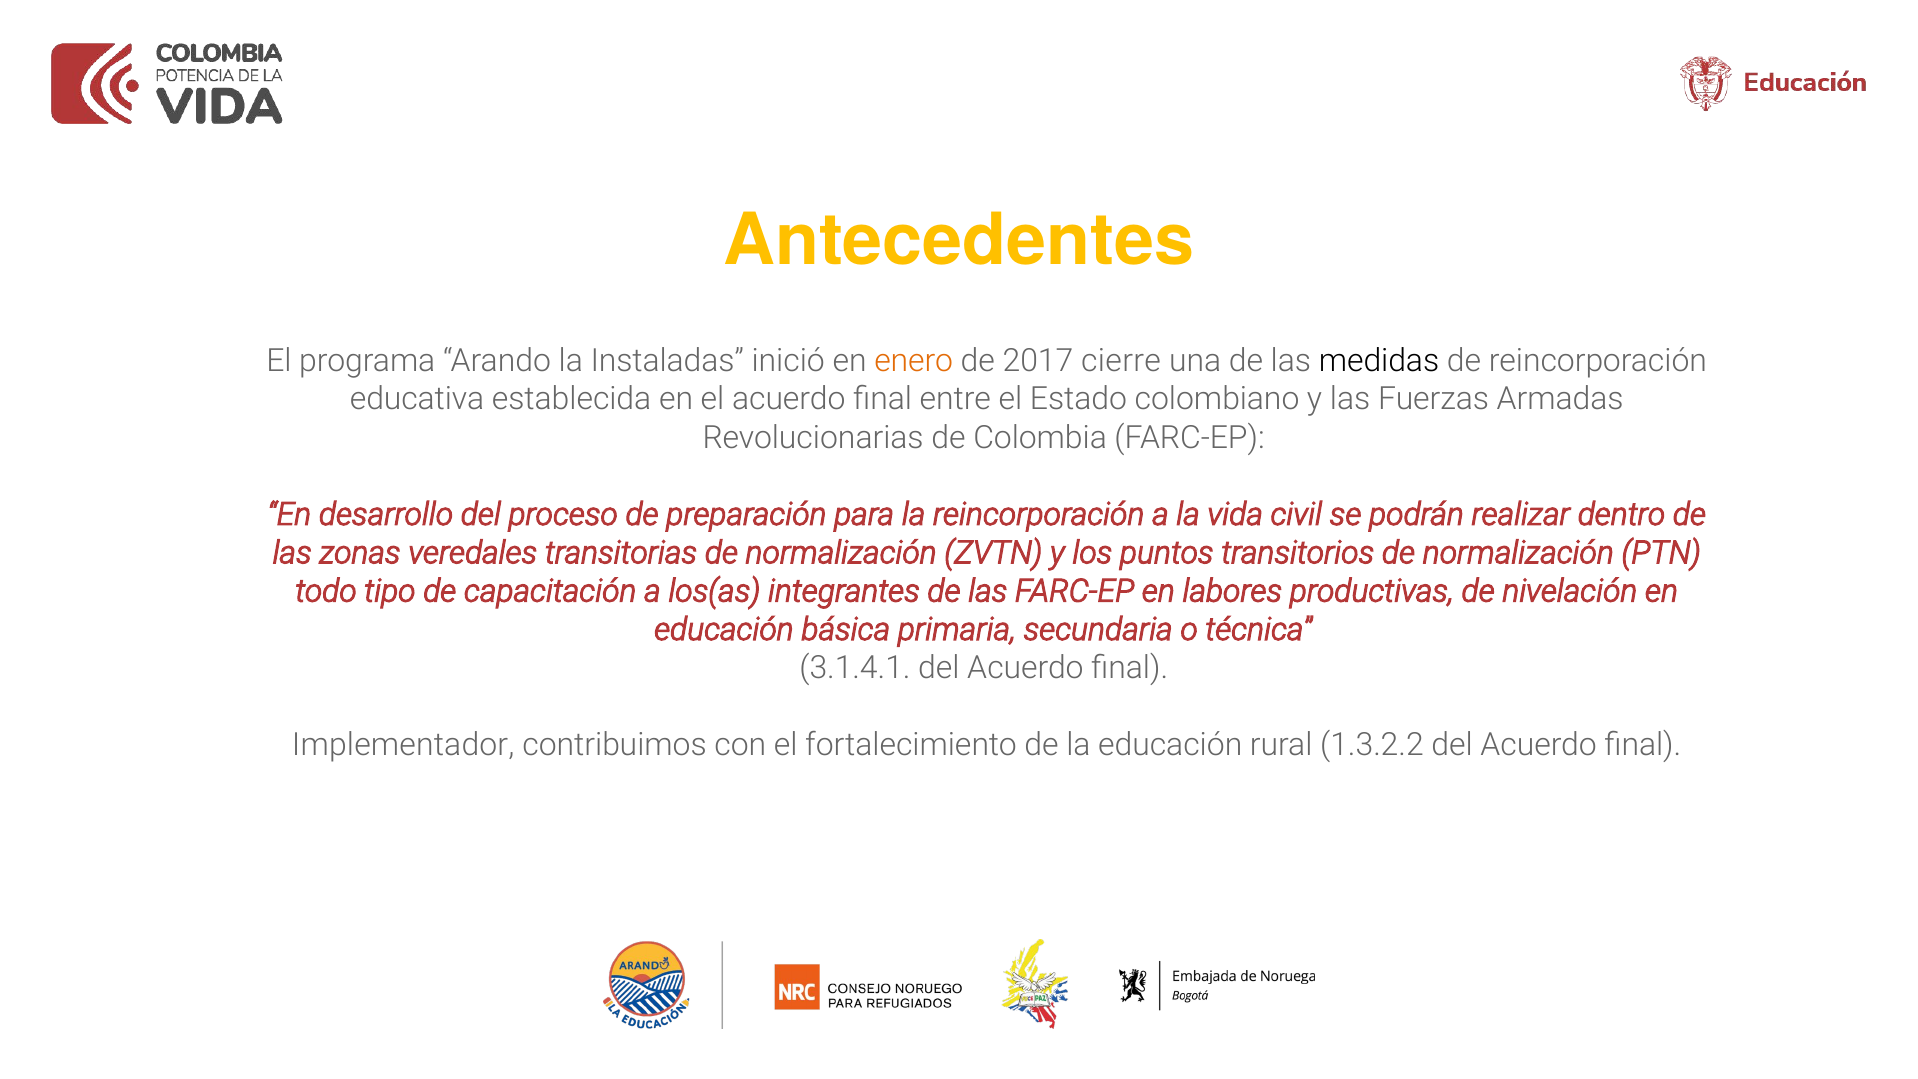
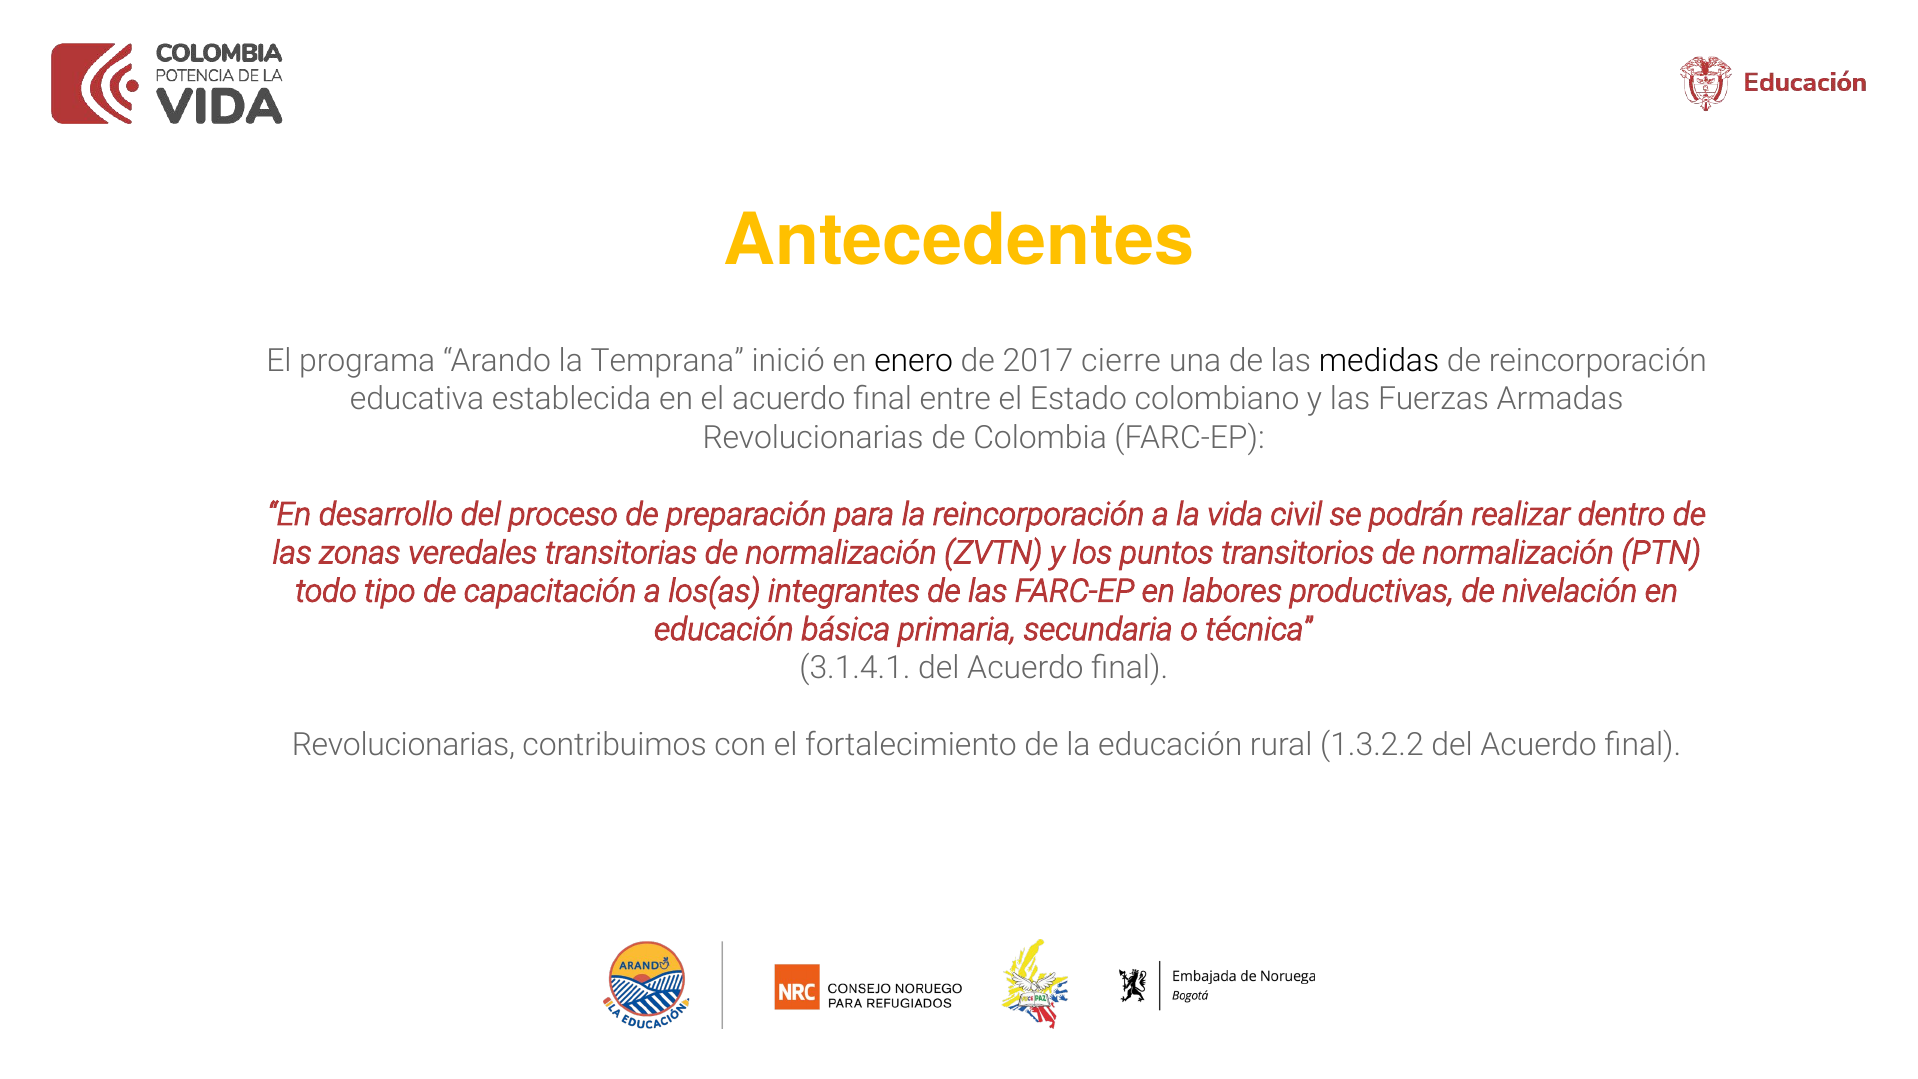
Instaladas: Instaladas -> Temprana (667, 361)
enero colour: orange -> black (914, 361)
Implementador: Implementador -> Revolucionarias (403, 744)
